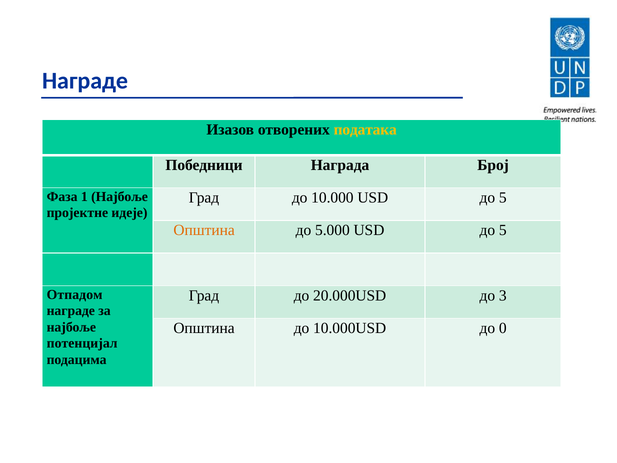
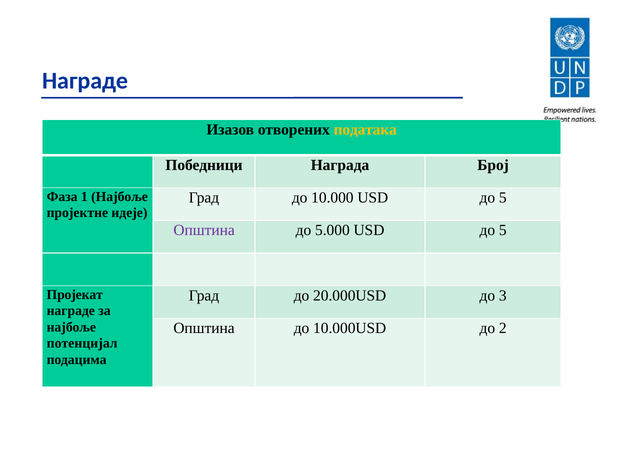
Општина colour: orange -> purple (204, 230)
Отпадом: Отпадом -> Пројекат (75, 294)
0: 0 -> 2 (503, 328)
